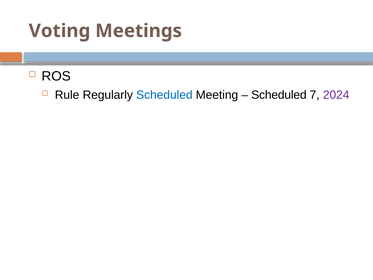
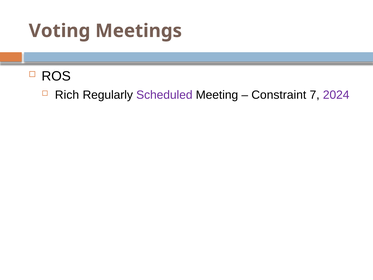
Rule: Rule -> Rich (67, 95)
Scheduled colour: blue -> purple (164, 95)
Scheduled: Scheduled -> Constraint (279, 95)
